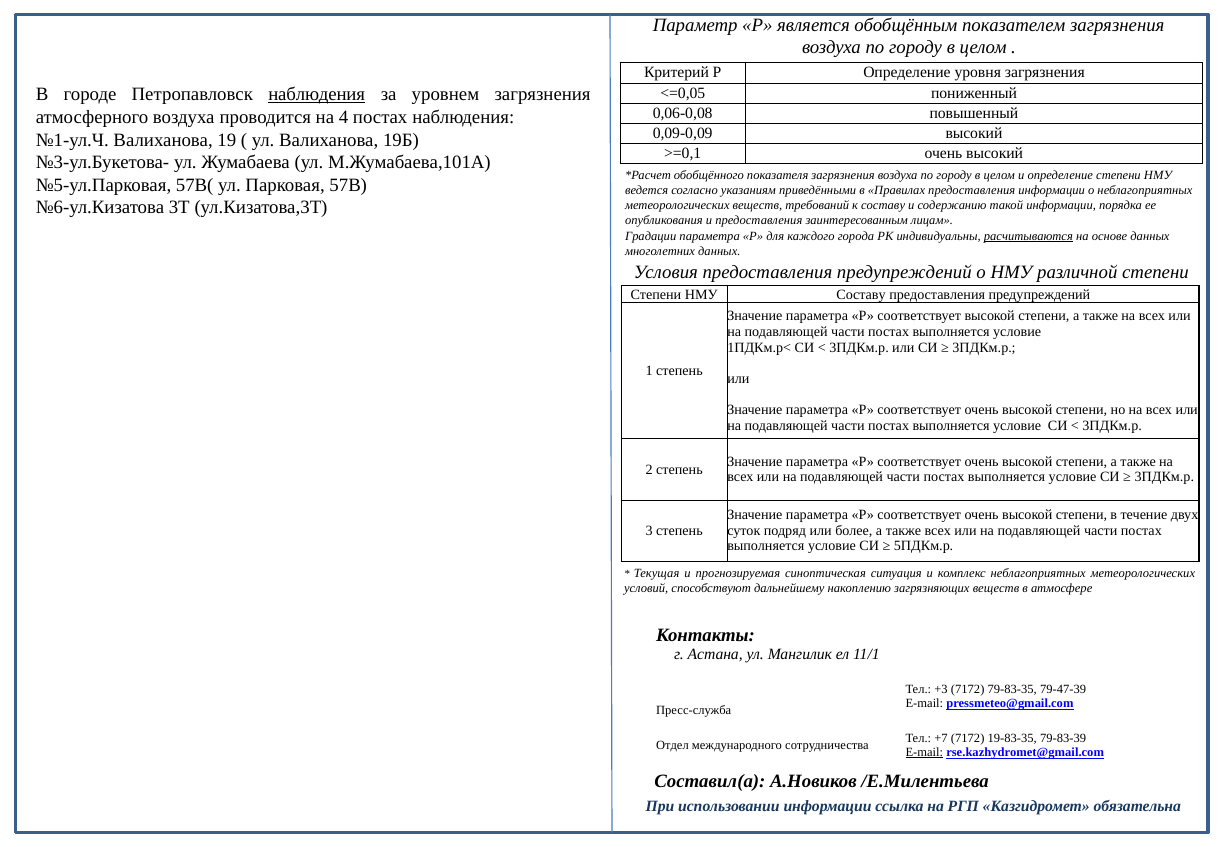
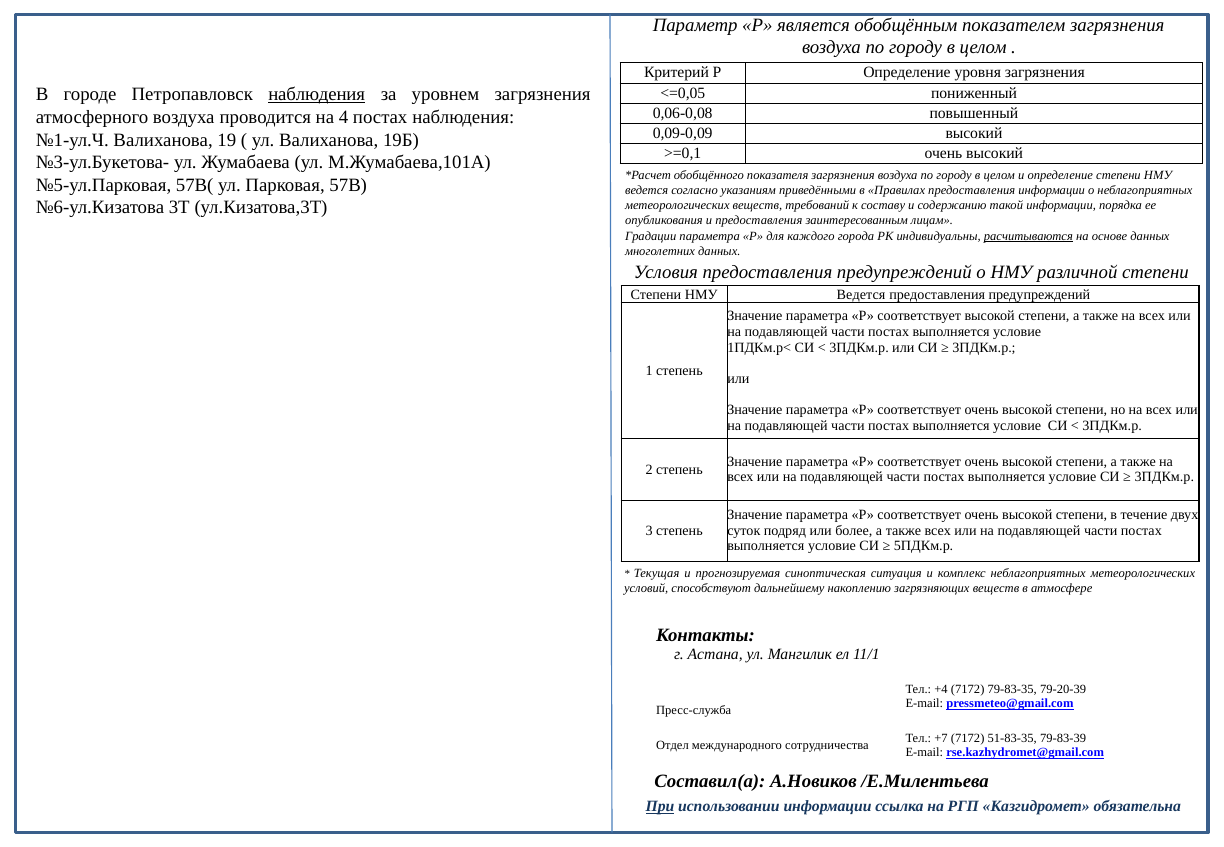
Составу: Составу -> Ведется (861, 295)
+3: +3 -> +4 (941, 690)
79-47-39: 79-47-39 -> 79-20-39 (1063, 690)
19-83-35: 19-83-35 -> 51-83-35 (1012, 739)
E-mail underline: present -> none (924, 753)
При underline: none -> present (660, 807)
